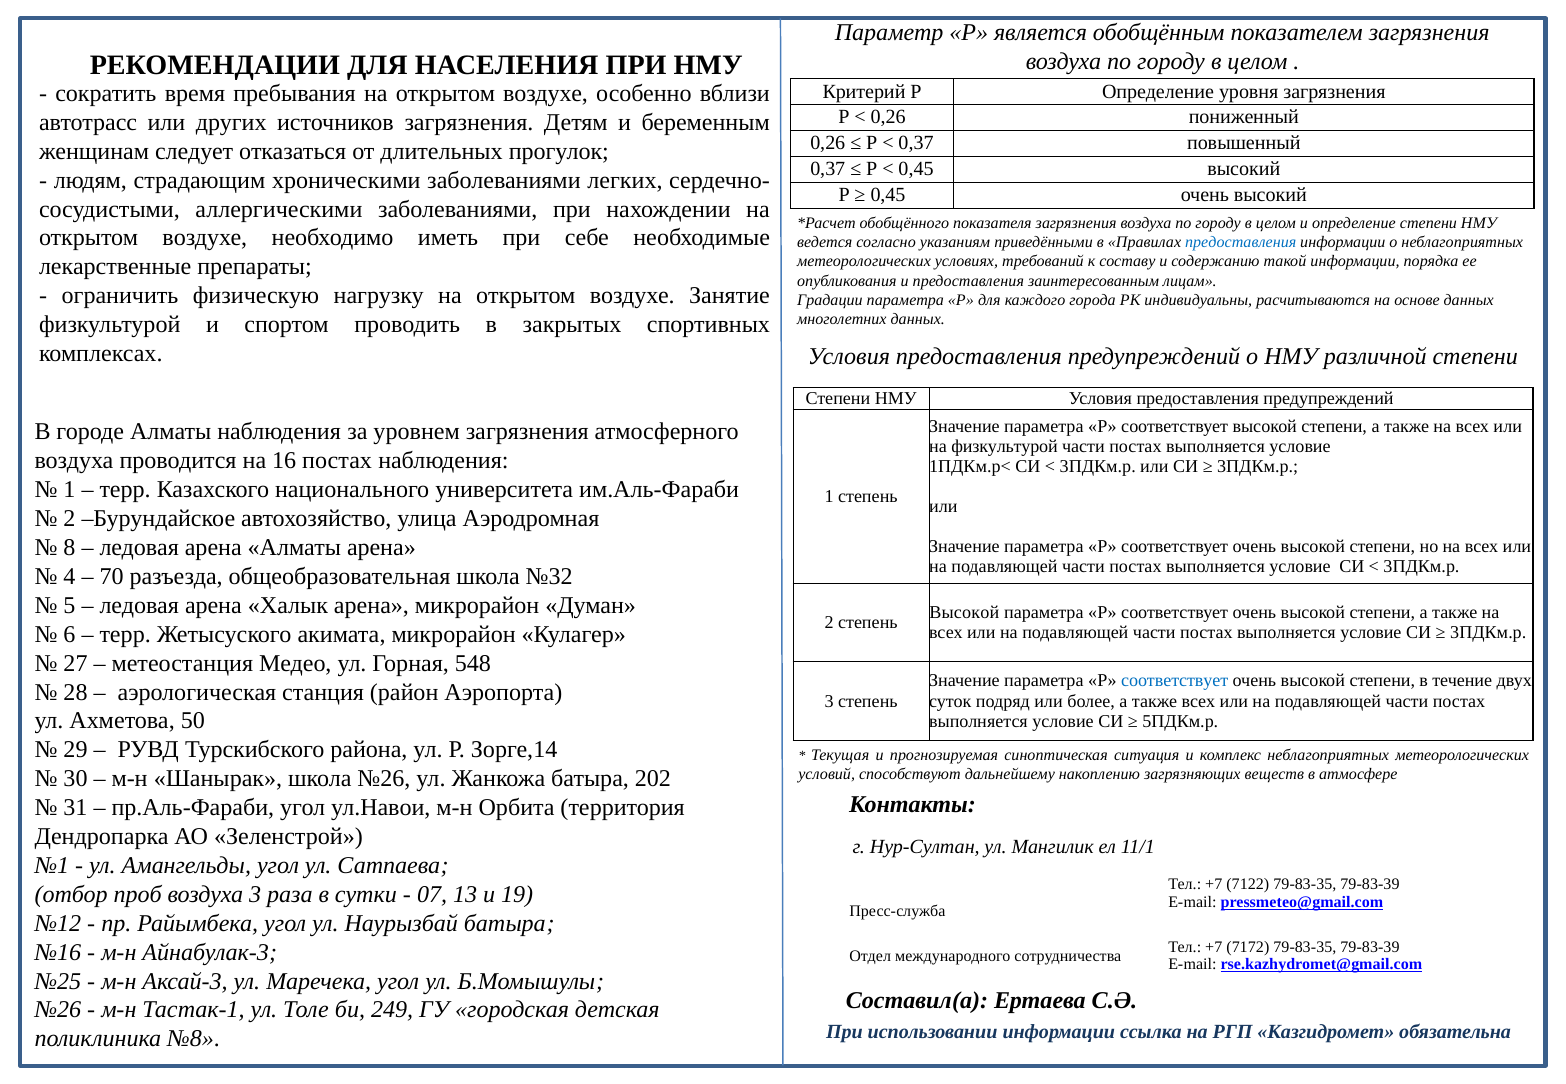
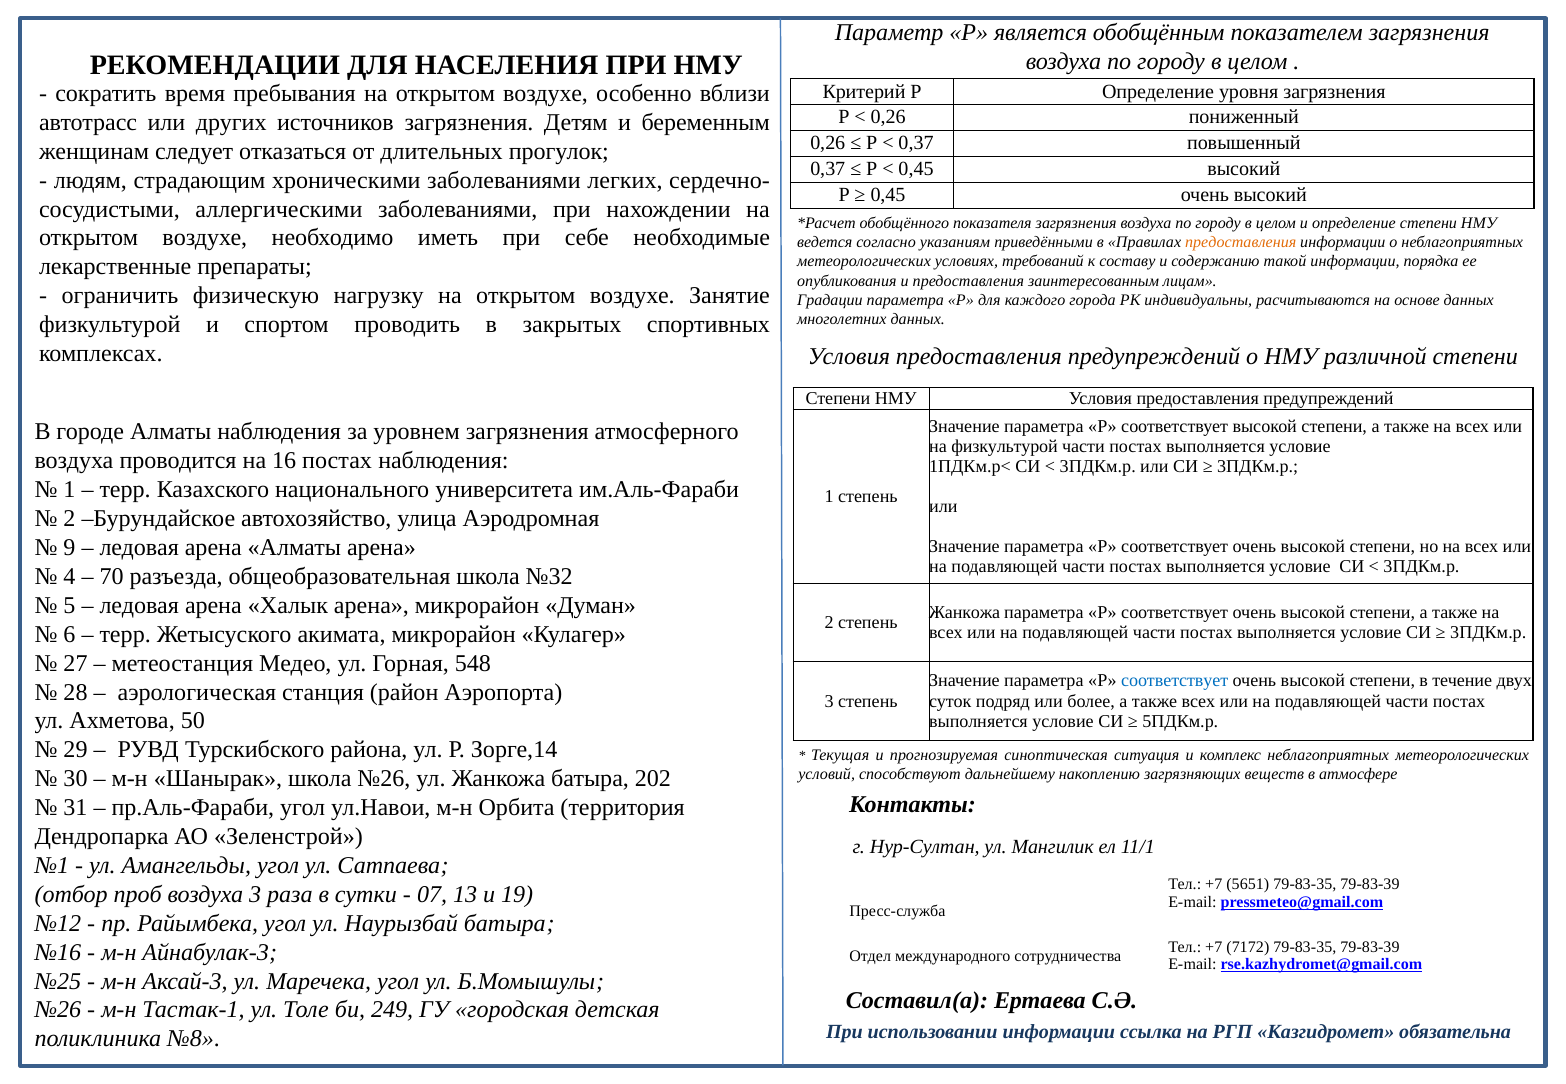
предоставления colour: blue -> orange (1241, 242)
8: 8 -> 9 (69, 548)
Высокой: Высокой -> Жанкожа (965, 613)
7122: 7122 -> 5651 (1248, 884)
